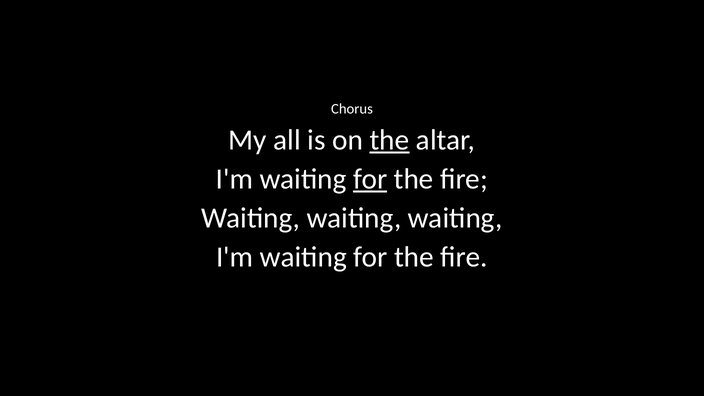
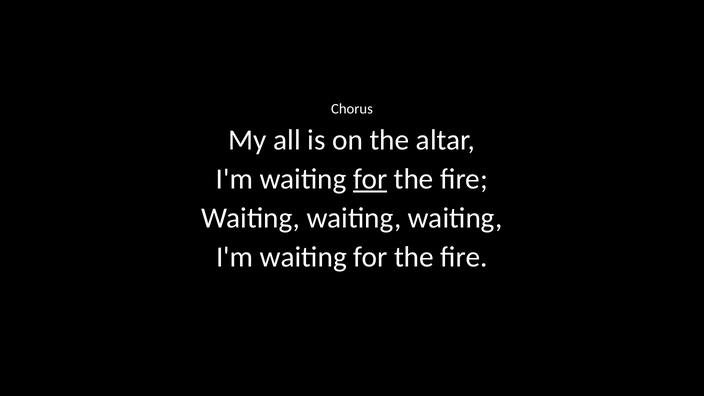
the underline: present -> none (390, 140)
